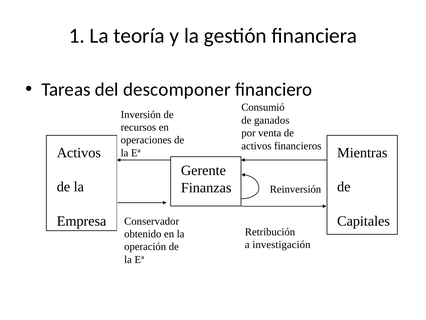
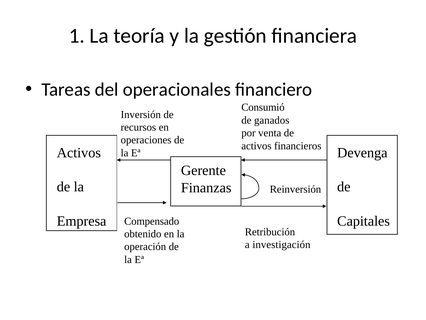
descomponer: descomponer -> operacionales (177, 89)
Mientras: Mientras -> Devenga (362, 153)
Conservador: Conservador -> Compensado (152, 221)
